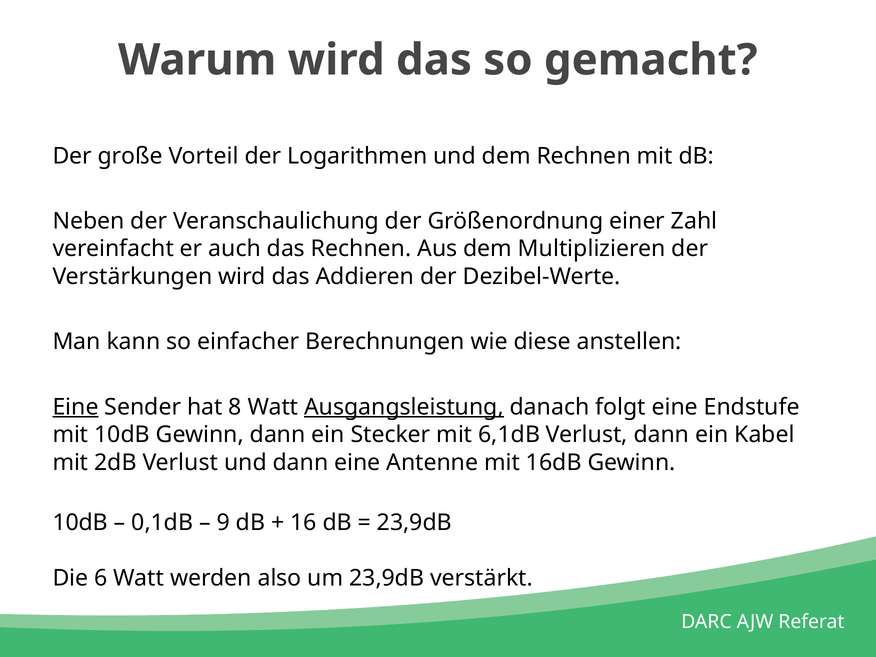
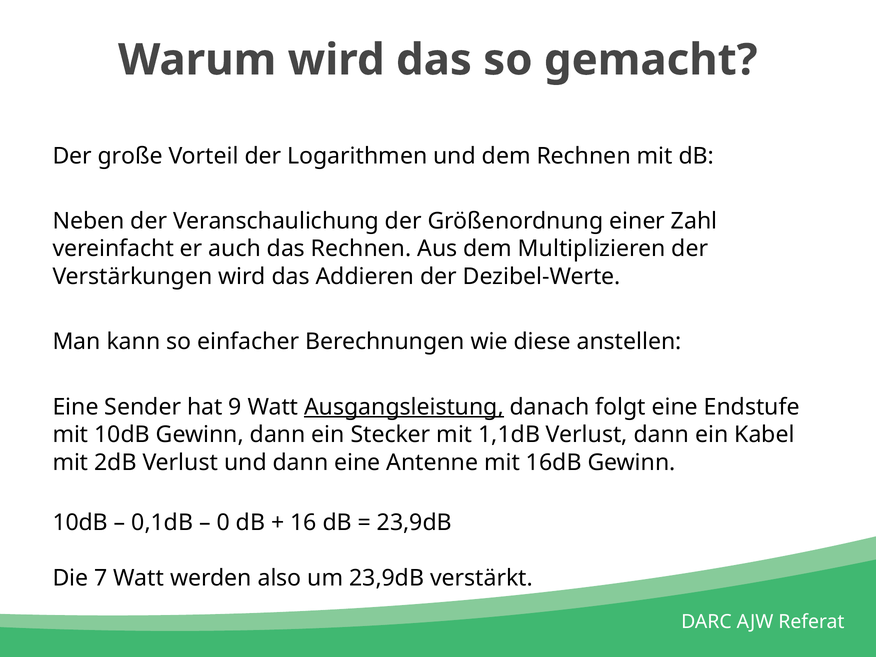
Eine underline: present -> none (76, 407)
8: 8 -> 9 (235, 407)
6,1dB: 6,1dB -> 1,1dB (509, 435)
9: 9 -> 0 (223, 523)
6: 6 -> 7 (101, 578)
